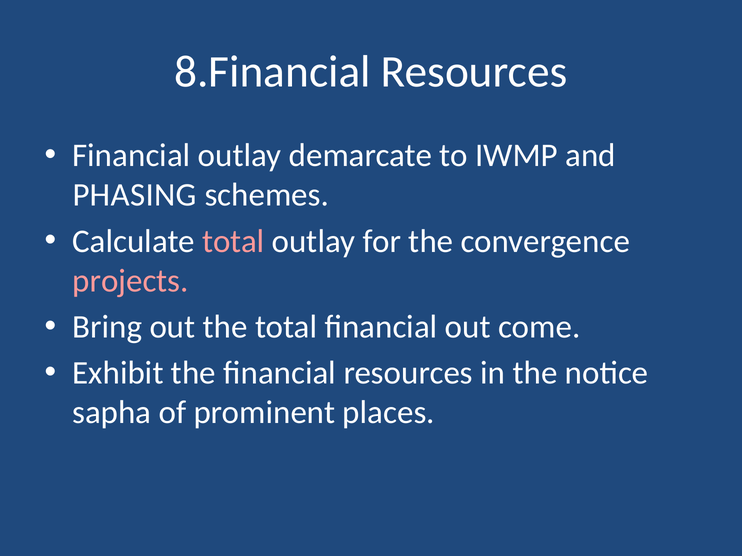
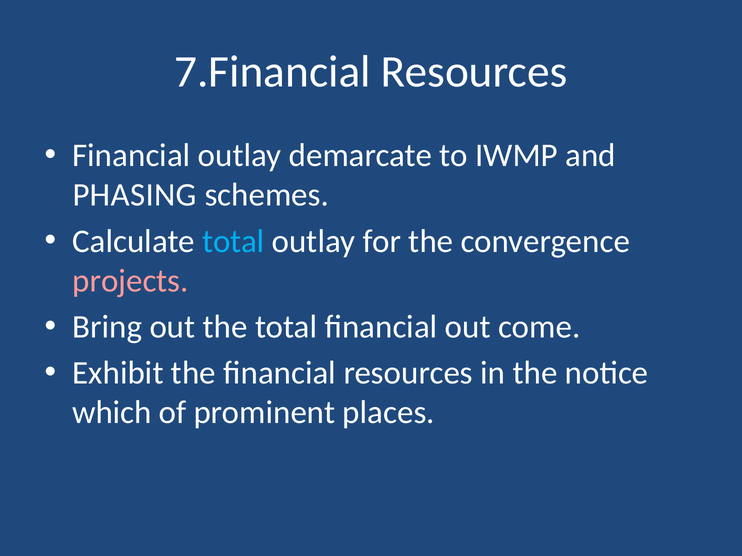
8.Financial: 8.Financial -> 7.Financial (272, 72)
total colour: pink -> light blue (233, 241)
sapha: sapha -> which (112, 413)
